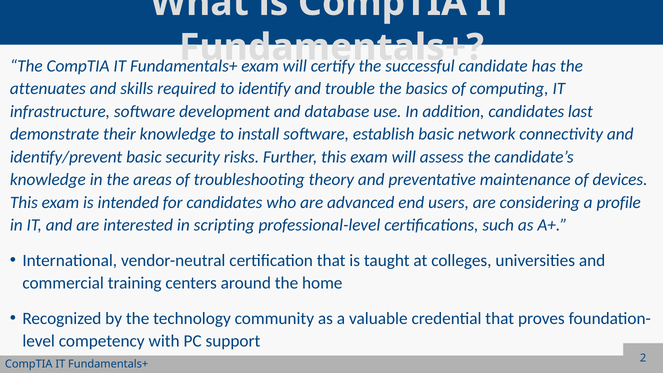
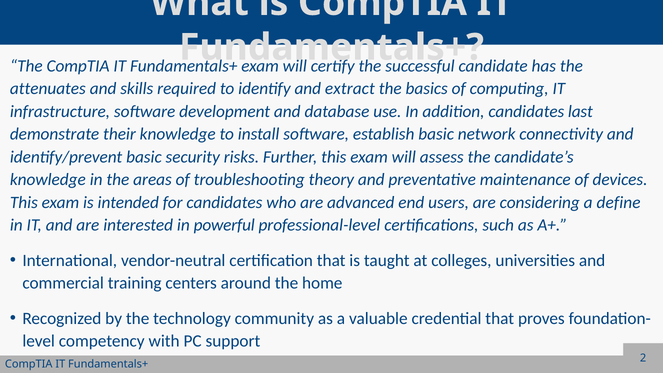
trouble: trouble -> extract (350, 89)
profile: profile -> define (619, 202)
scripting: scripting -> powerful (224, 225)
